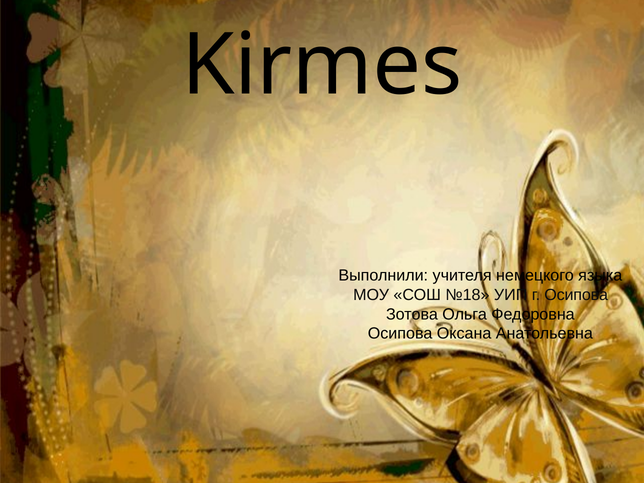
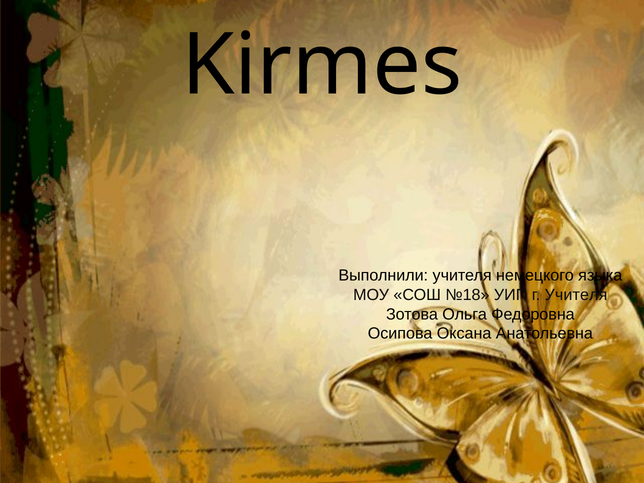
г Осипова: Осипова -> Учителя (576, 295)
